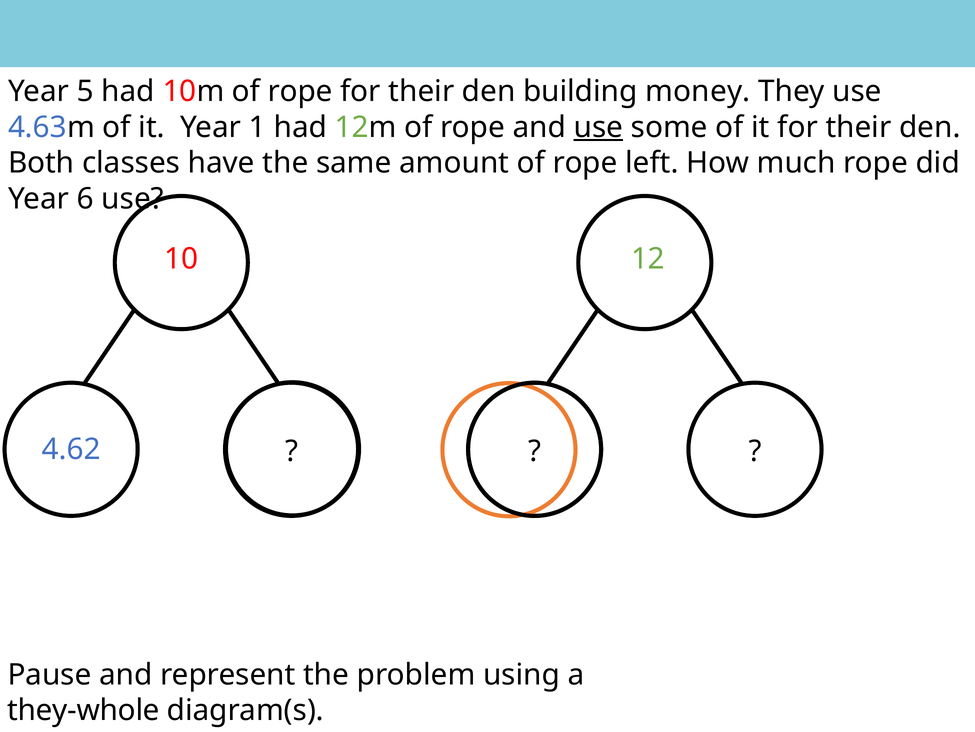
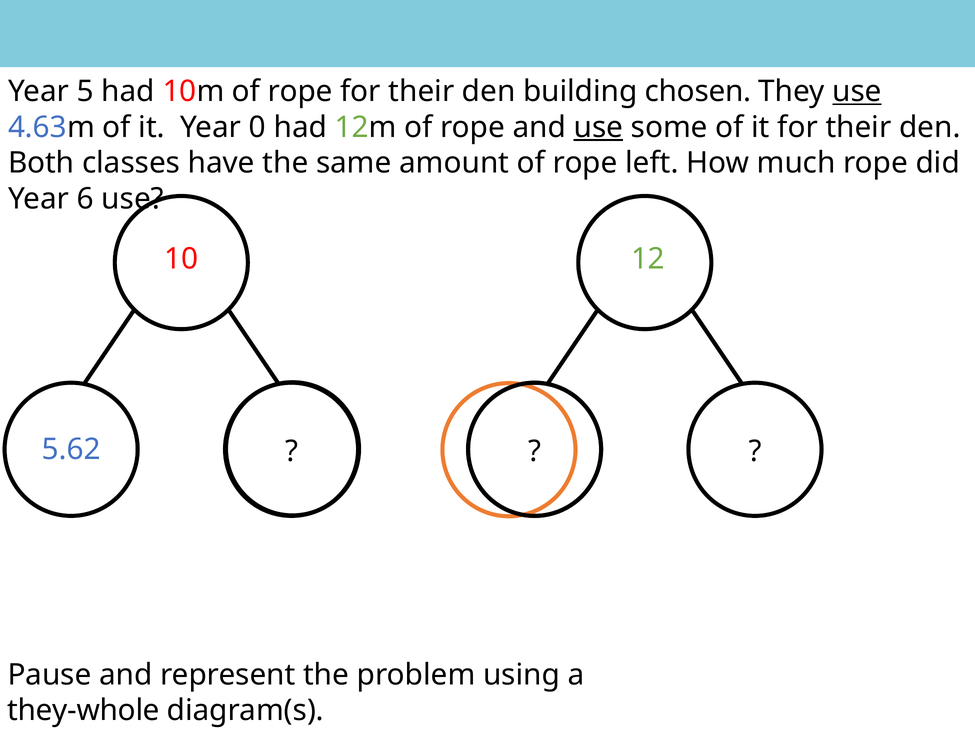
money: money -> chosen (698, 91)
use underline: none -> present (857, 91)
1: 1 -> 0 (257, 127)
4.62: 4.62 -> 5.62 (71, 449)
